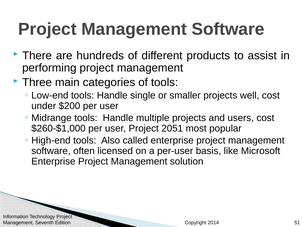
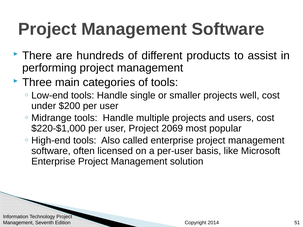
$260-$1,000: $260-$1,000 -> $220-$1,000 (58, 129)
2051: 2051 -> 2069 (172, 129)
